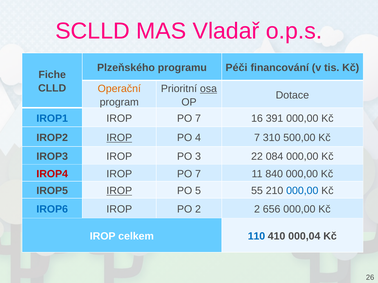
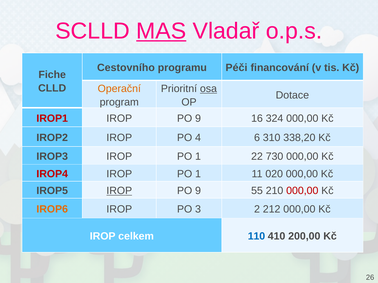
MAS underline: none -> present (161, 31)
Plzeňského: Plzeňského -> Cestovního (126, 68)
IROP1 colour: blue -> red (52, 119)
7: 7 -> 9 (198, 119)
391: 391 -> 324 (275, 119)
IROP underline: present -> none (119, 138)
4 7: 7 -> 6 (257, 138)
500,00: 500,00 -> 338,20 (299, 138)
IROP3 IROP PO 3: 3 -> 1 (198, 157)
084: 084 -> 730 (275, 157)
7: 7 -> 1 (198, 174)
840: 840 -> 020 (274, 174)
5: 5 -> 9 (198, 191)
000,00 colour: blue -> red (302, 191)
IROP6 colour: blue -> orange (52, 210)
PO 2: 2 -> 3 (198, 210)
656: 656 -> 212 (272, 210)
000,04: 000,04 -> 200,00 (304, 237)
